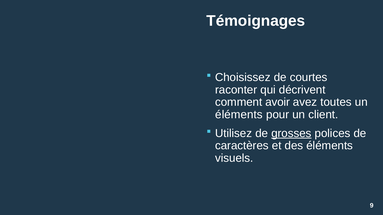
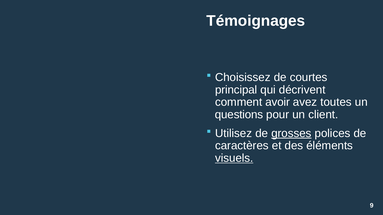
raconter: raconter -> principal (236, 90)
éléments: éléments -> questions (239, 115)
visuels underline: none -> present (234, 158)
